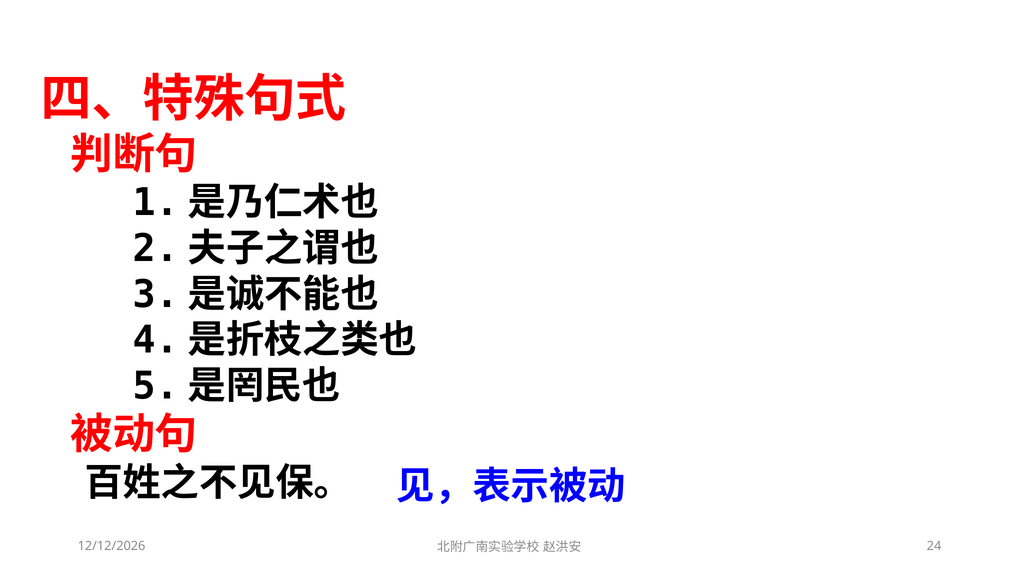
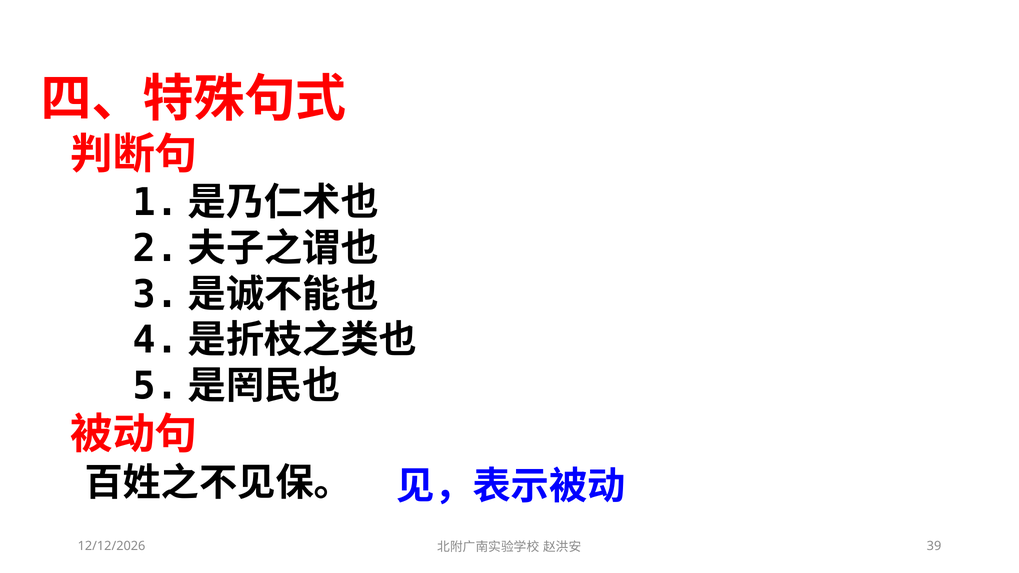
24: 24 -> 39 (934, 546)
